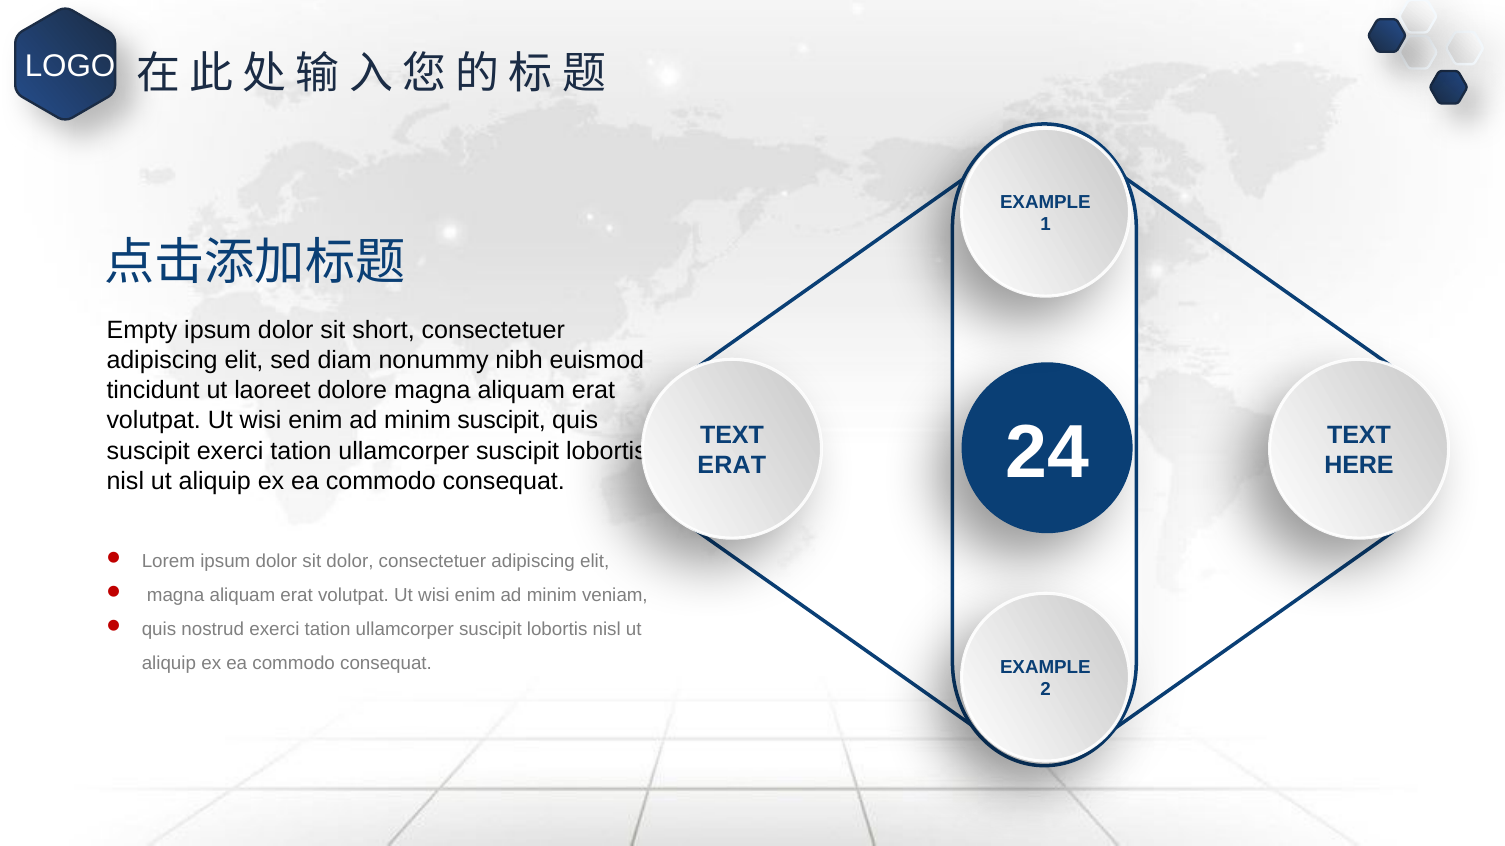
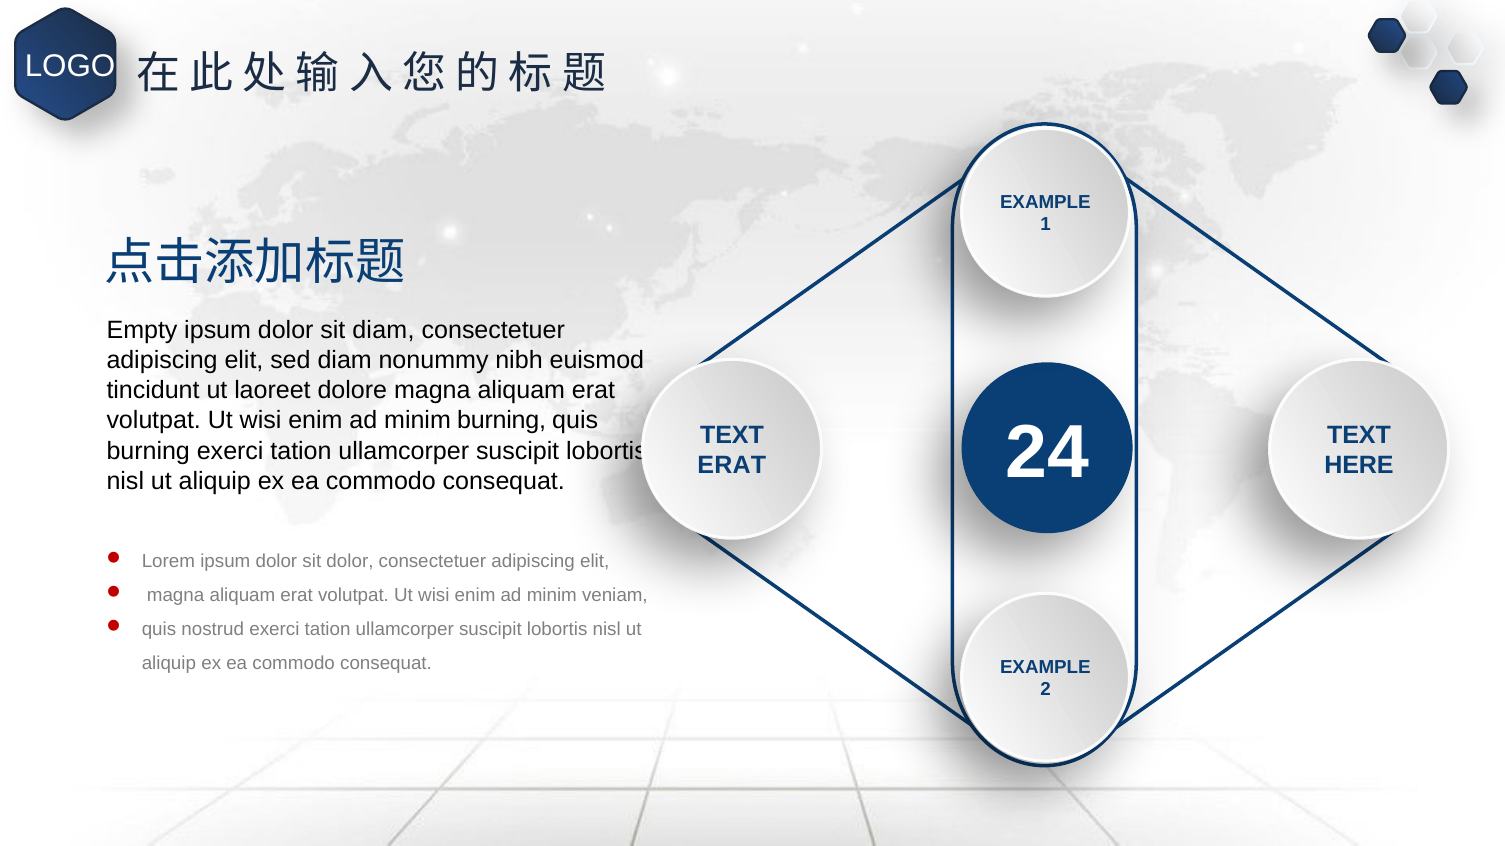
sit short: short -> diam (383, 331)
minim suscipit: suscipit -> burning (502, 421)
suscipit: suscipit -> burning (148, 451)
